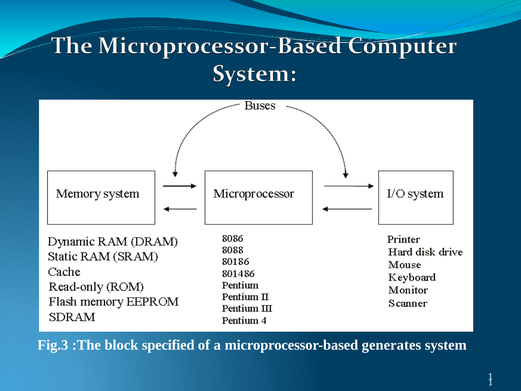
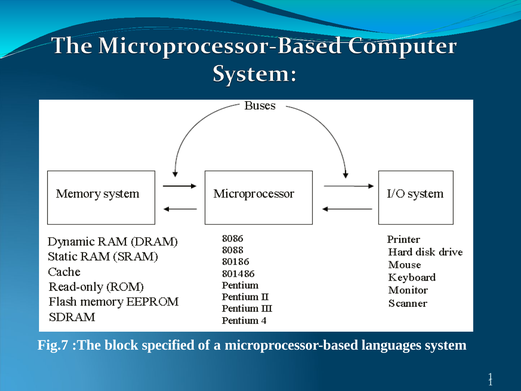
Fig.3: Fig.3 -> Fig.7 (53, 345)
generates: generates -> languages (392, 345)
